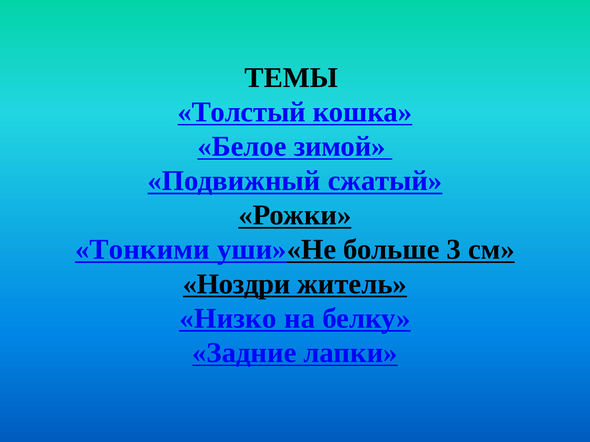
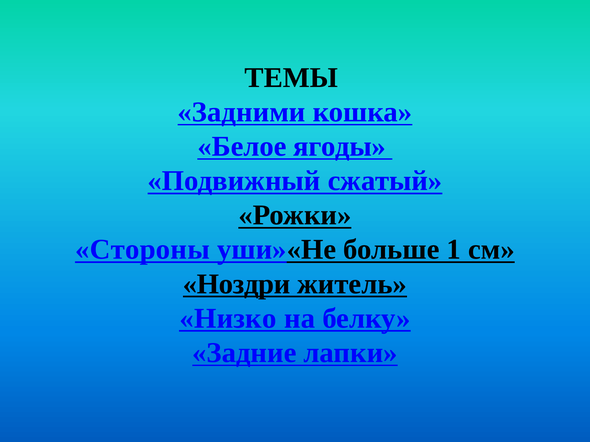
Толстый: Толстый -> Задними (242, 112)
зимой: зимой -> ягоды (340, 147)
Тонкими: Тонкими -> Стороны (142, 250)
3: 3 -> 1 (454, 250)
